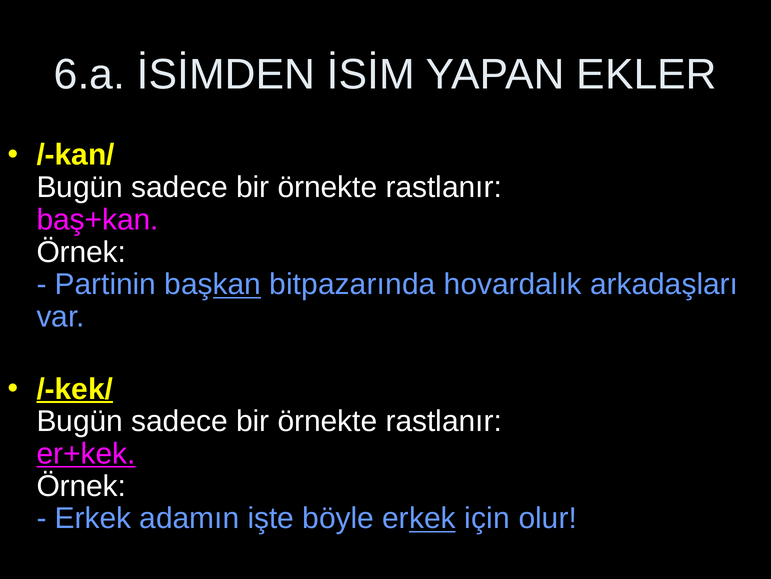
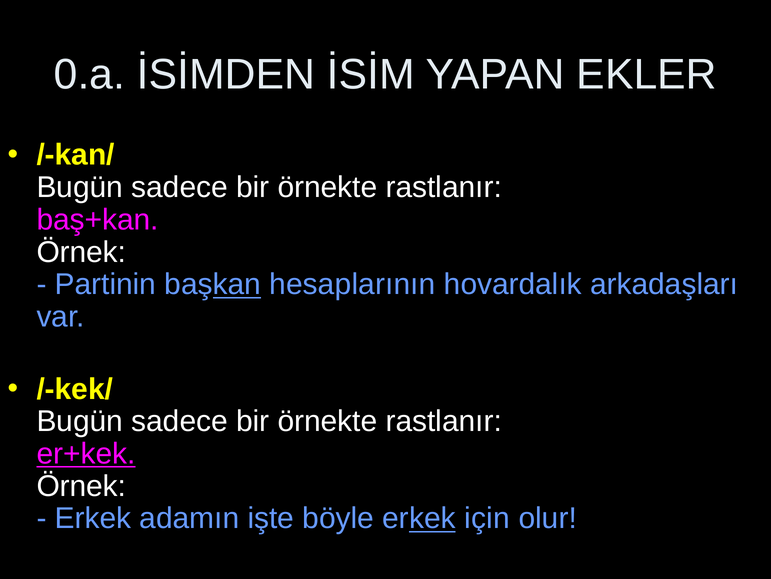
6.a: 6.a -> 0.a (89, 74)
bitpazarında: bitpazarında -> hesaplarının (352, 284)
/-kek/ underline: present -> none (75, 389)
